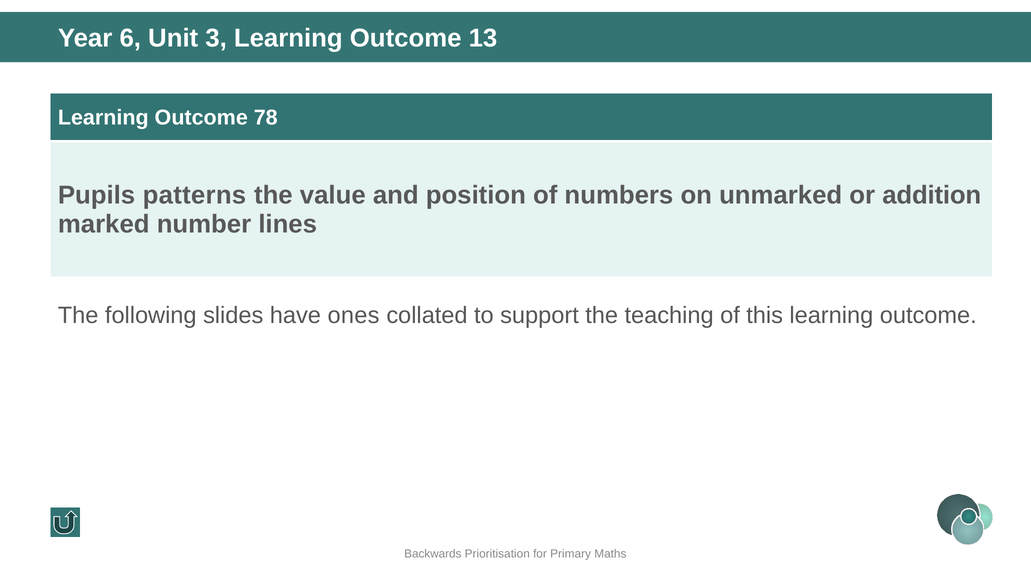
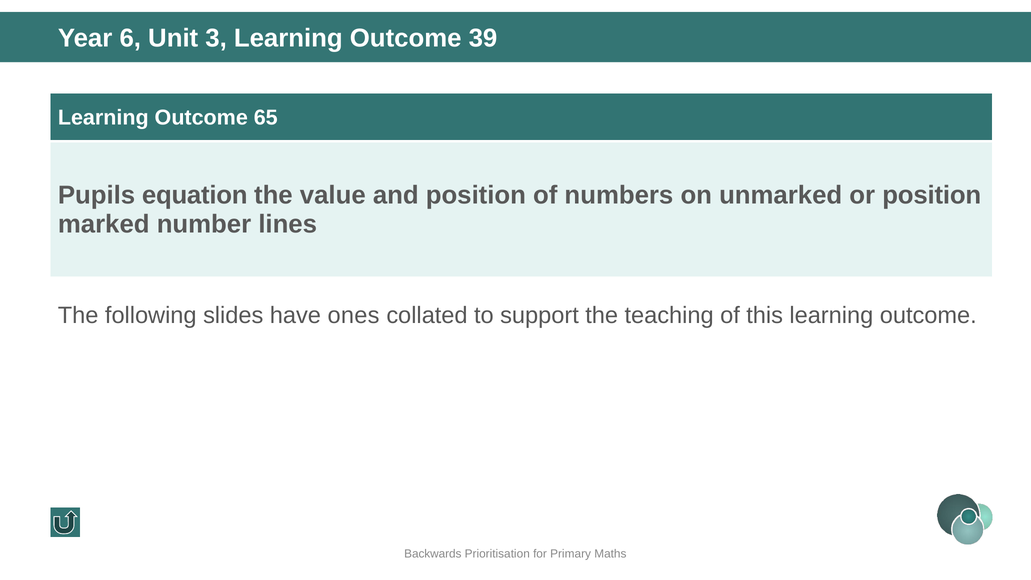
13: 13 -> 39 (483, 38)
78: 78 -> 65 (266, 117)
patterns: patterns -> equation (195, 195)
or addition: addition -> position (932, 195)
